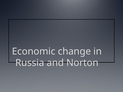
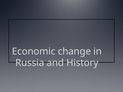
Norton: Norton -> History (82, 63)
